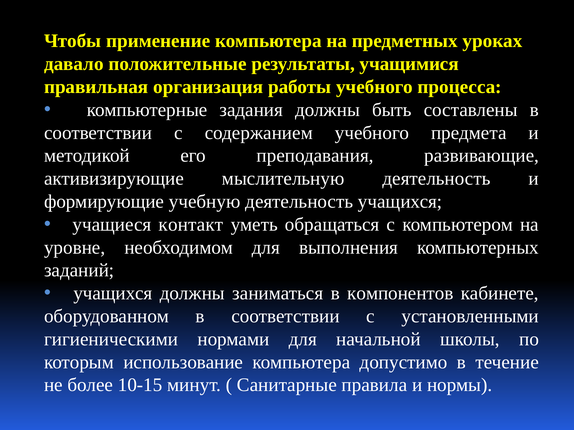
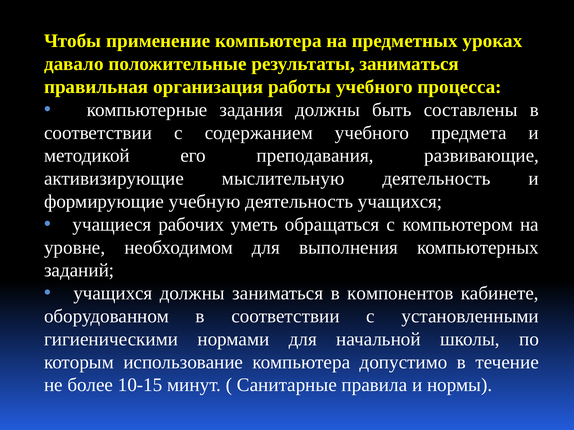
результаты учащимися: учащимися -> заниматься (409, 64)
контакт: контакт -> рабочих (191, 225)
